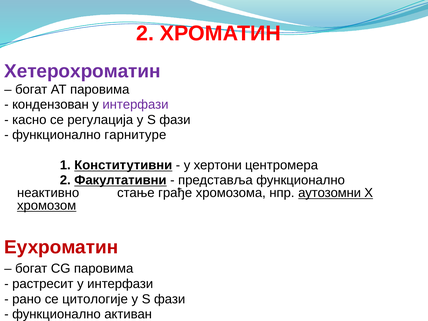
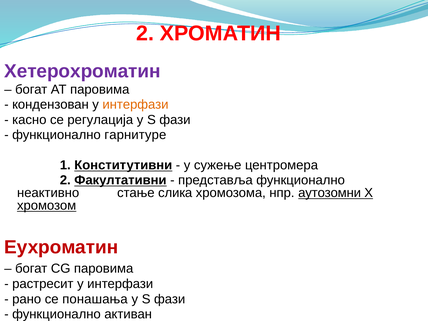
интерфази colour: purple -> orange (135, 105)
хертони: хертони -> сужење (218, 165)
грађе: грађе -> слика (175, 193)
цитологије: цитологије -> понашања (95, 299)
